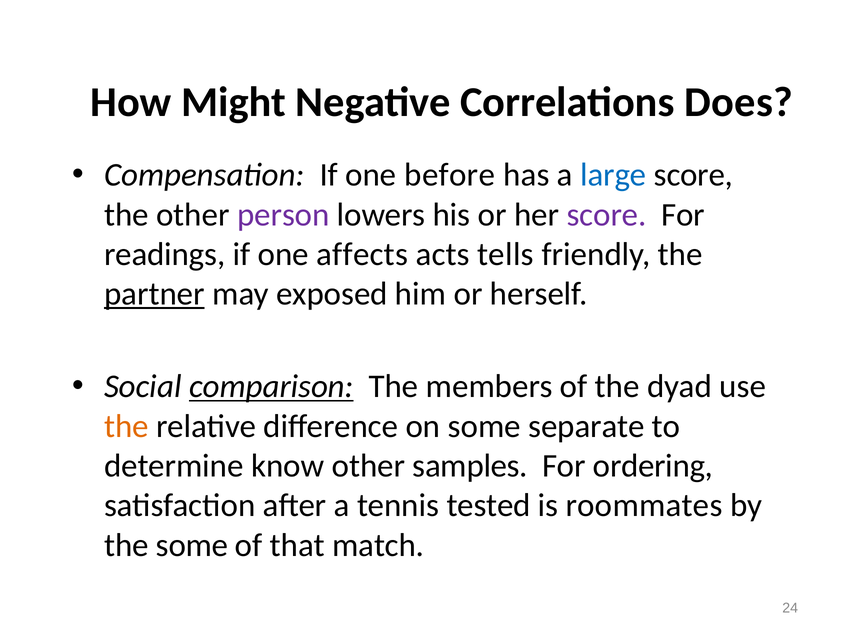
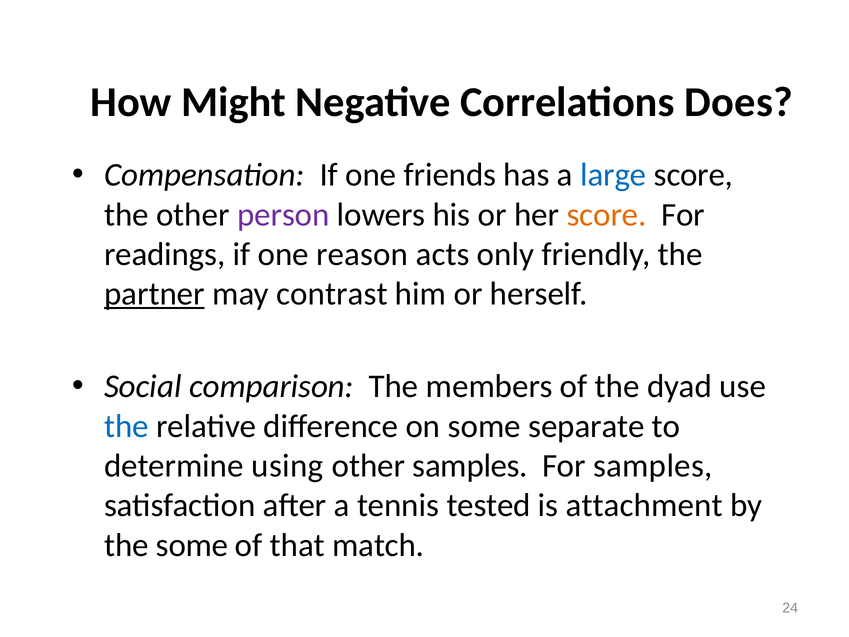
before: before -> friends (450, 175)
score colour: purple -> orange (607, 215)
affects: affects -> reason (362, 254)
tells: tells -> only (506, 254)
exposed: exposed -> contrast (332, 294)
comparison underline: present -> none (271, 386)
the colour: orange -> blue (126, 426)
know: know -> using (287, 466)
For ordering: ordering -> samples (653, 466)
roommates: roommates -> attachment (644, 505)
